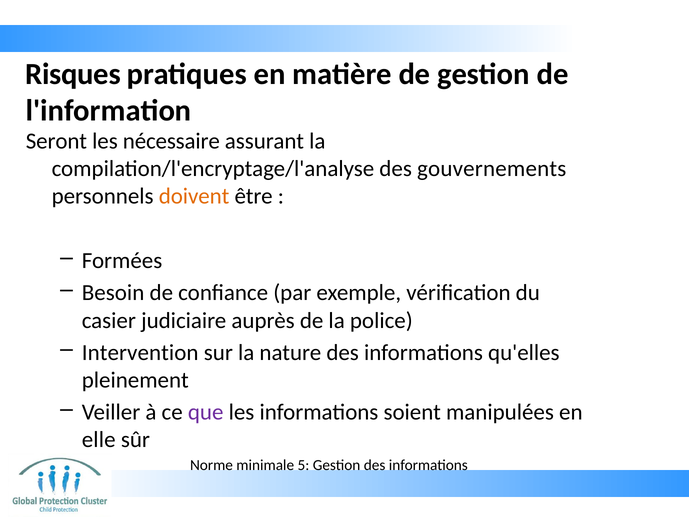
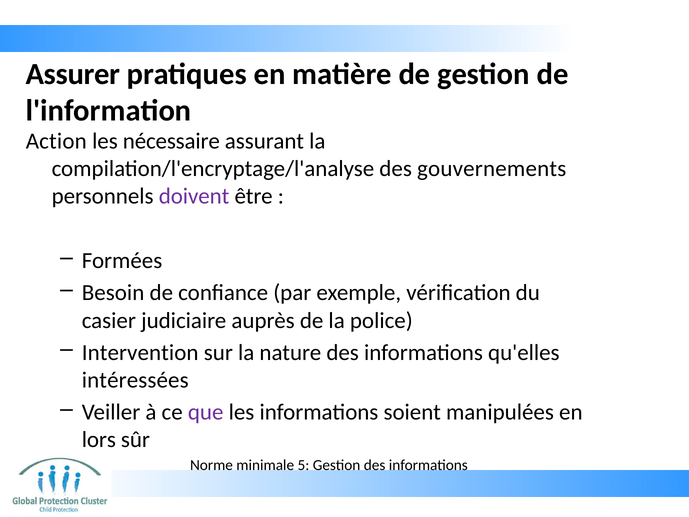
Risques: Risques -> Assurer (73, 74)
Seront: Seront -> Action (56, 141)
doivent colour: orange -> purple (194, 196)
pleinement: pleinement -> intéressées (135, 380)
elle: elle -> lors (99, 440)
